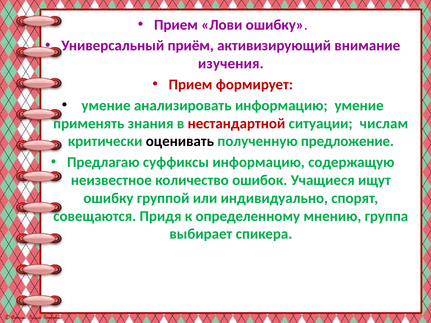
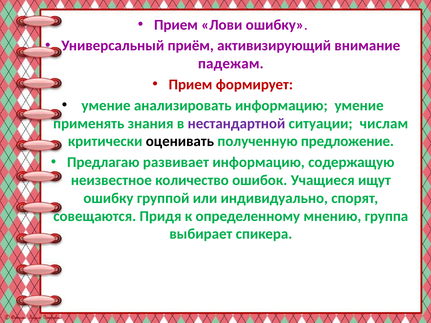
изучения: изучения -> падежам (231, 64)
нестандартной colour: red -> purple (236, 124)
суффиксы: суффиксы -> развивает (176, 162)
